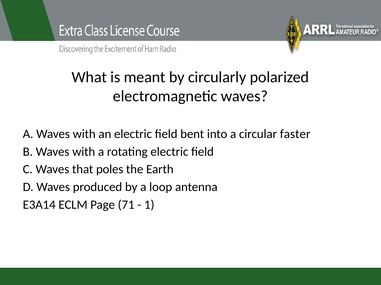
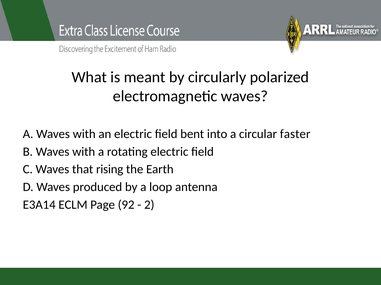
poles: poles -> rising (110, 170)
71: 71 -> 92 (126, 205)
1: 1 -> 2 (149, 205)
